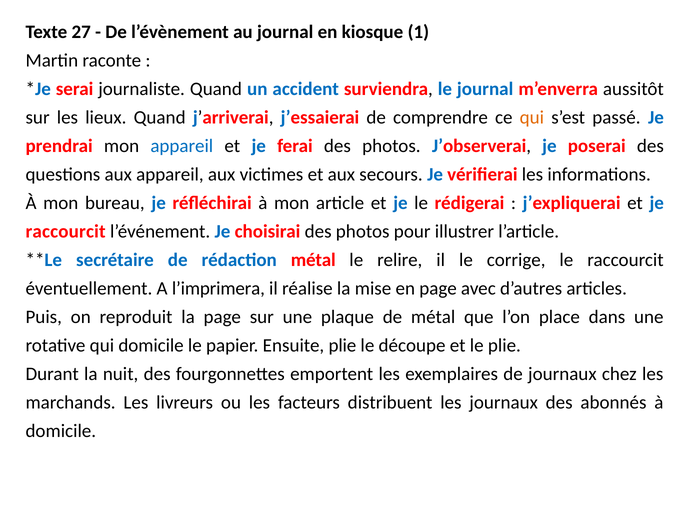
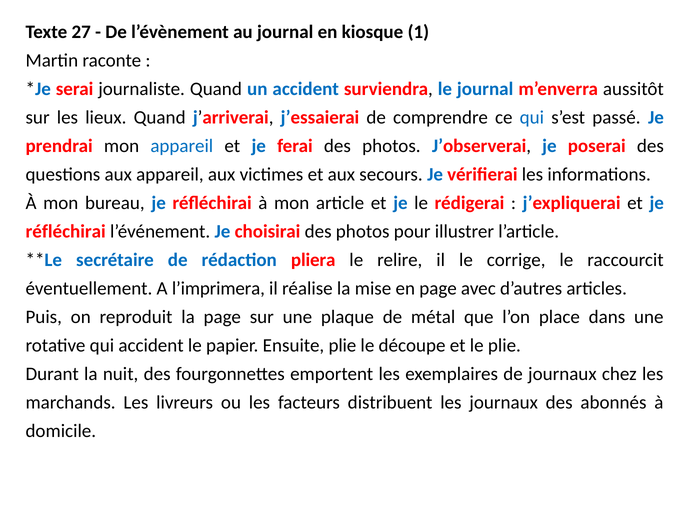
qui colour: orange -> blue (532, 117)
raccourcit: raccourcit -> réfléchirai (66, 231)
rédaction métal: métal -> pliera (313, 260)
qui domicile: domicile -> accident (151, 345)
